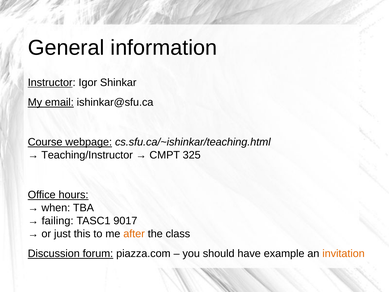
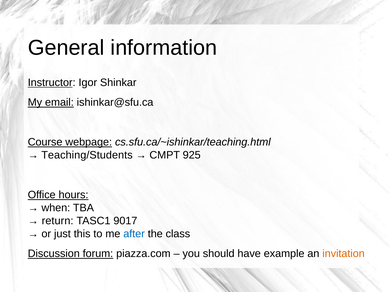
Teaching/Instructor: Teaching/Instructor -> Teaching/Students (87, 155)
325: 325 -> 925 (192, 155)
failing: failing -> return (58, 221)
after colour: orange -> blue (134, 233)
